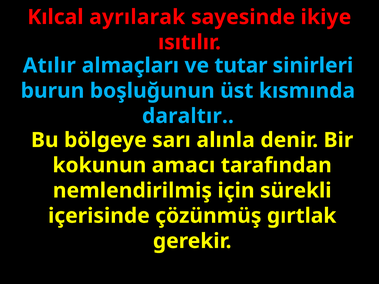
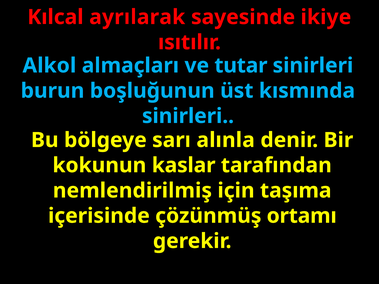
Atılır: Atılır -> Alkol (49, 66)
daraltır: daraltır -> sinirleri (188, 116)
amacı: amacı -> kaslar (184, 165)
sürekli: sürekli -> taşıma (296, 191)
gırtlak: gırtlak -> ortamı (302, 216)
